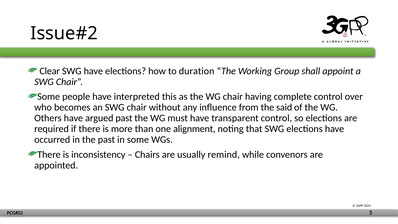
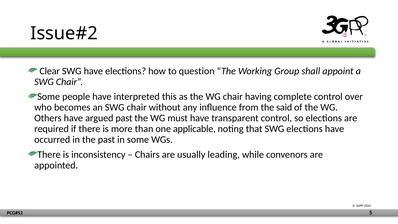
duration: duration -> question (197, 71)
alignment: alignment -> applicable (194, 129)
remind: remind -> leading (224, 154)
